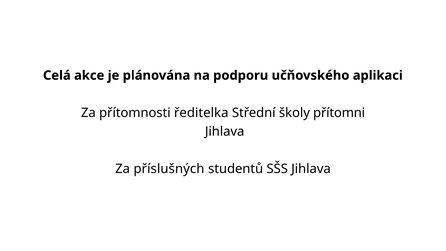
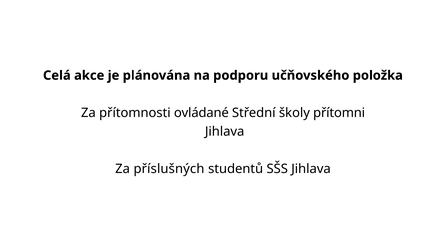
aplikaci: aplikaci -> položka (378, 75)
ředitelka: ředitelka -> ovládané (201, 113)
